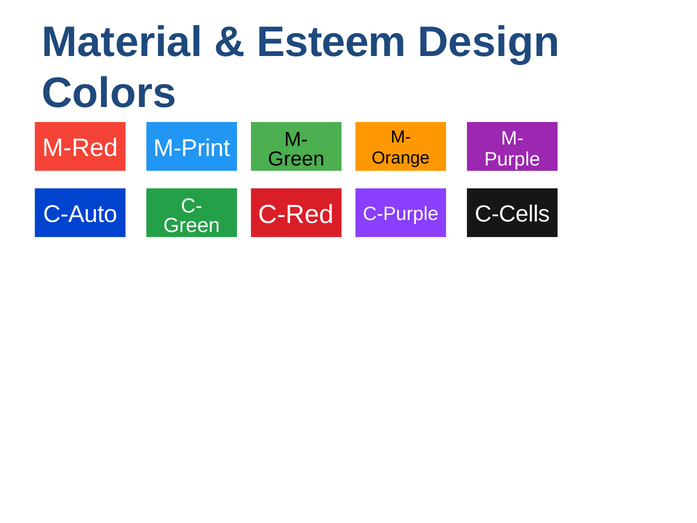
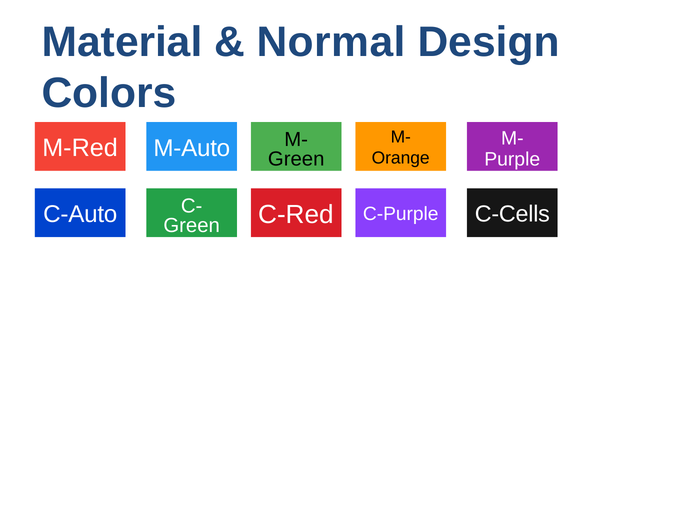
Esteem: Esteem -> Normal (331, 42)
M-Print: M-Print -> M-Auto (192, 148)
